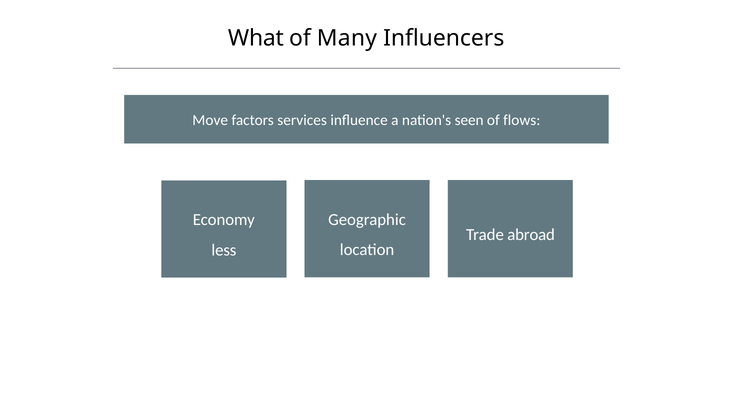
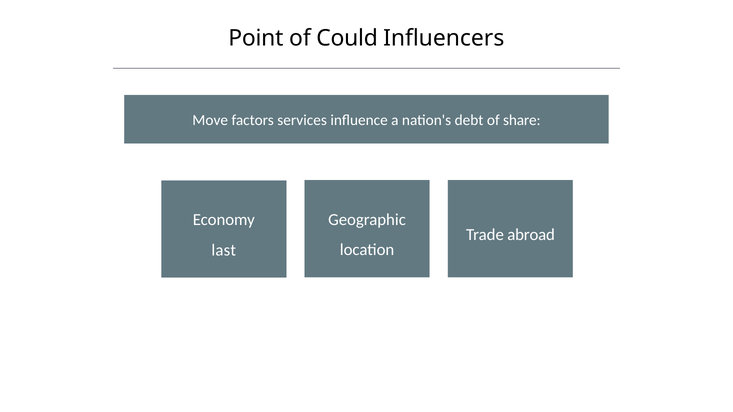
What: What -> Point (256, 38)
Many: Many -> Could (347, 38)
seen: seen -> debt (469, 120)
flows: flows -> share (522, 120)
less: less -> last (224, 250)
